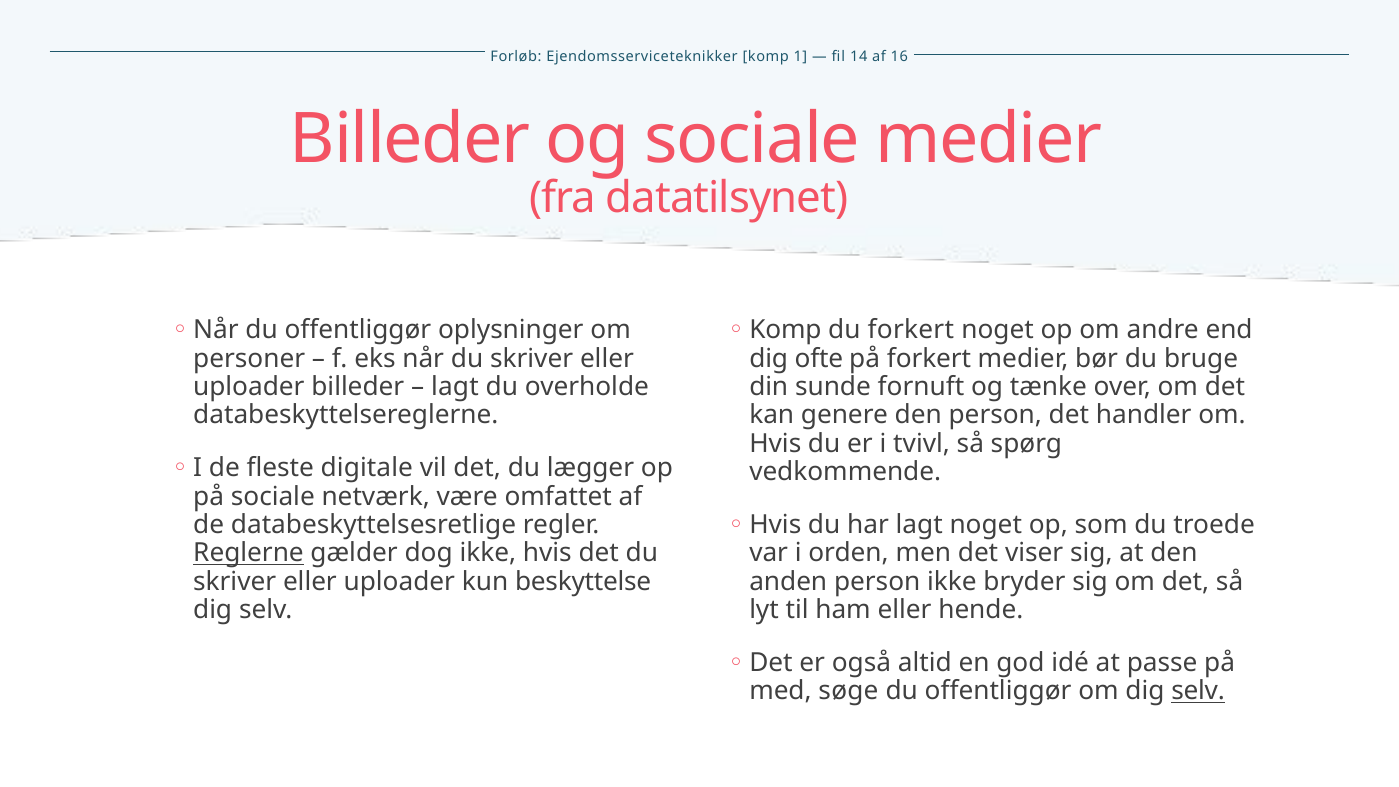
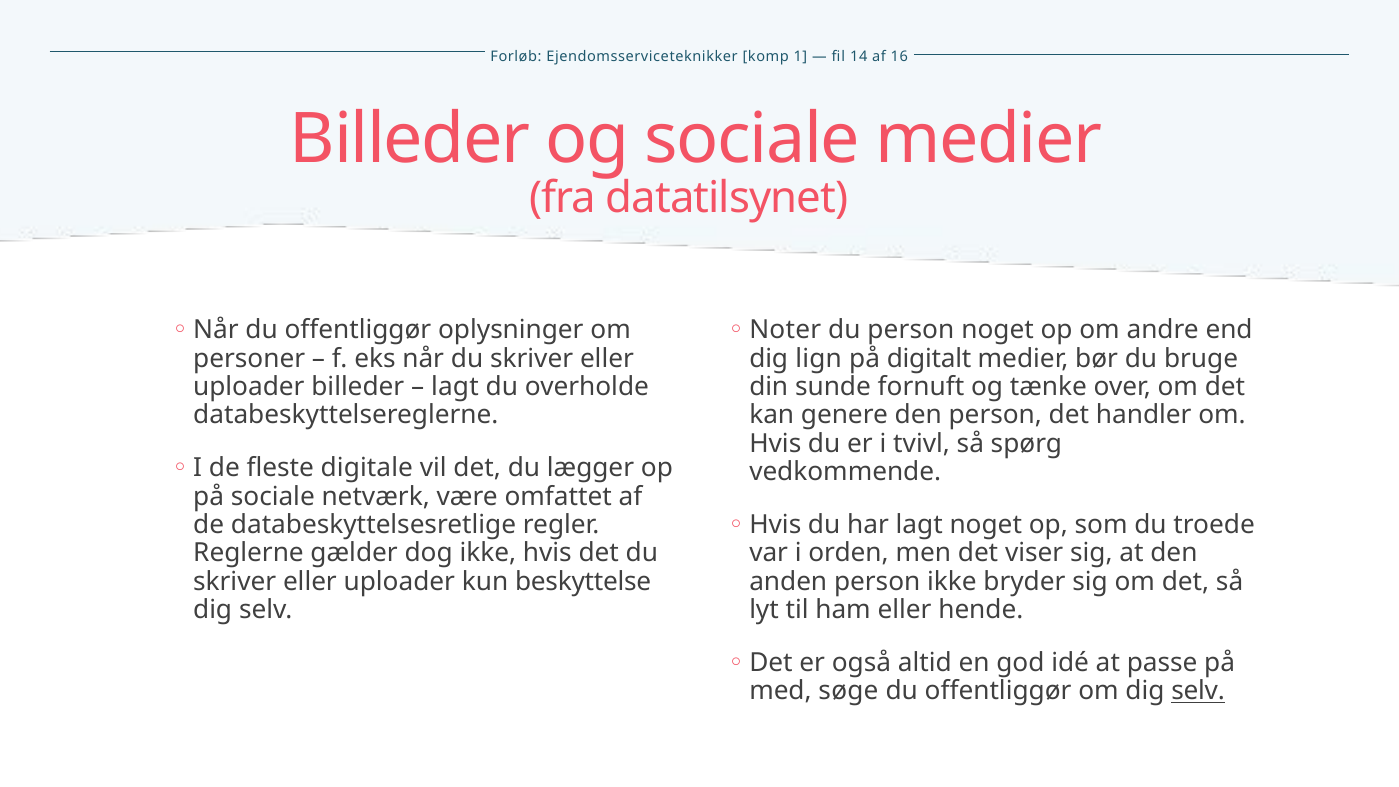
Komp: Komp -> Noter (785, 330)
du forkert: forkert -> person (911, 330)
ofte: ofte -> lign (819, 358)
på forkert: forkert -> digitalt (929, 358)
Reglerne underline: present -> none (249, 553)
